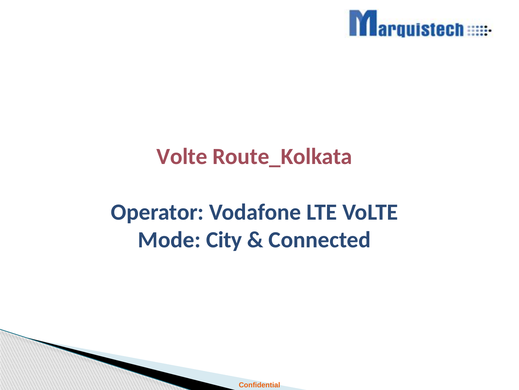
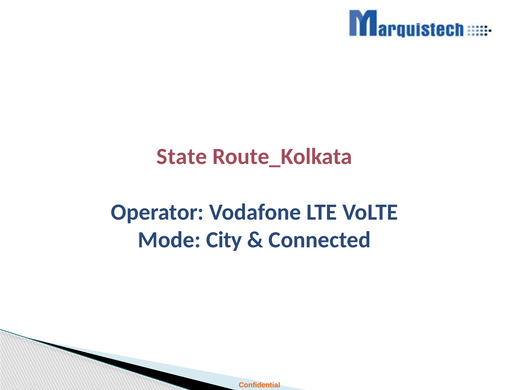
Volte: Volte -> State (182, 156)
